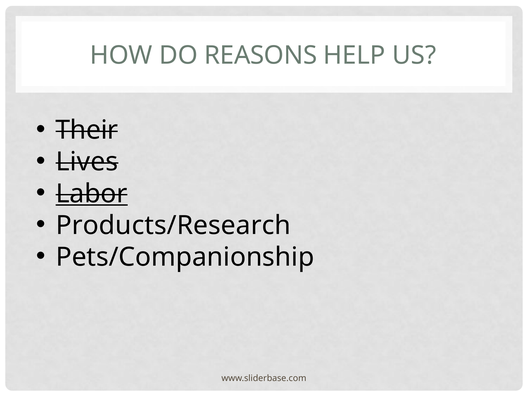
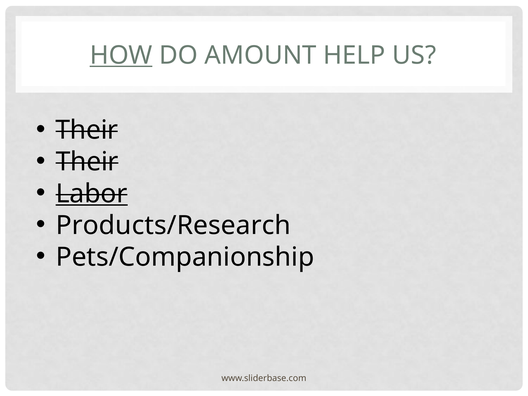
HOW underline: none -> present (121, 55)
REASONS: REASONS -> AMOUNT (261, 55)
Lives: Lives -> Their (87, 162)
